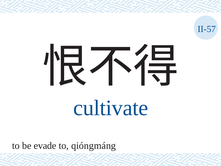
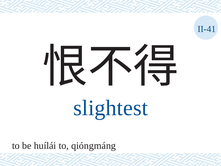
II-57: II-57 -> II-41 (207, 29)
cultivate: cultivate -> slightest (111, 108)
evade: evade -> huílái (45, 145)
